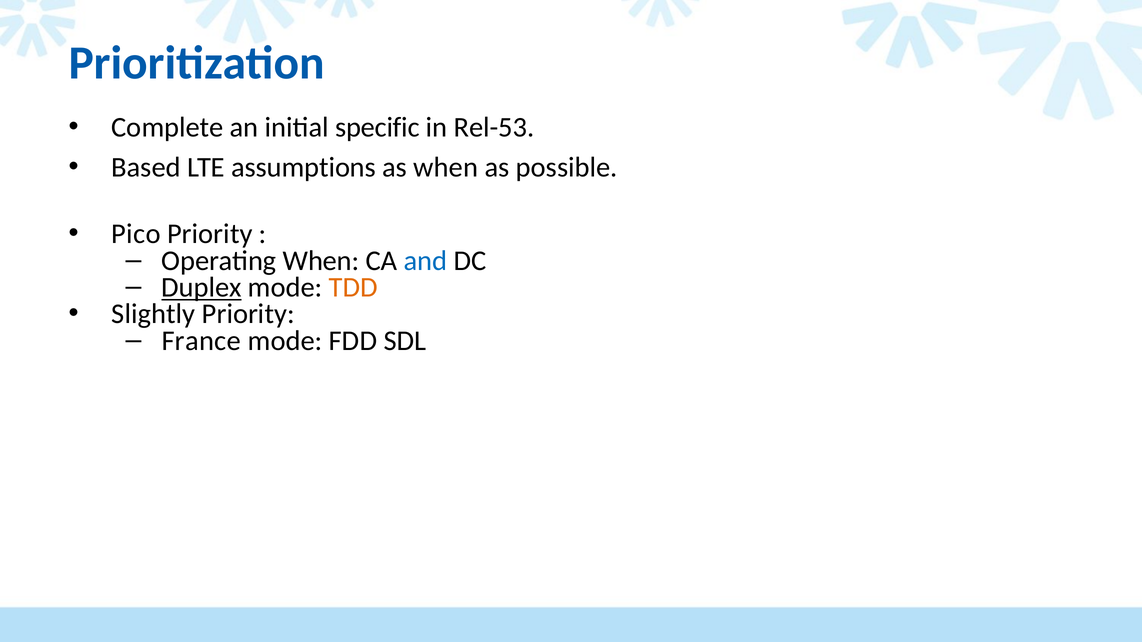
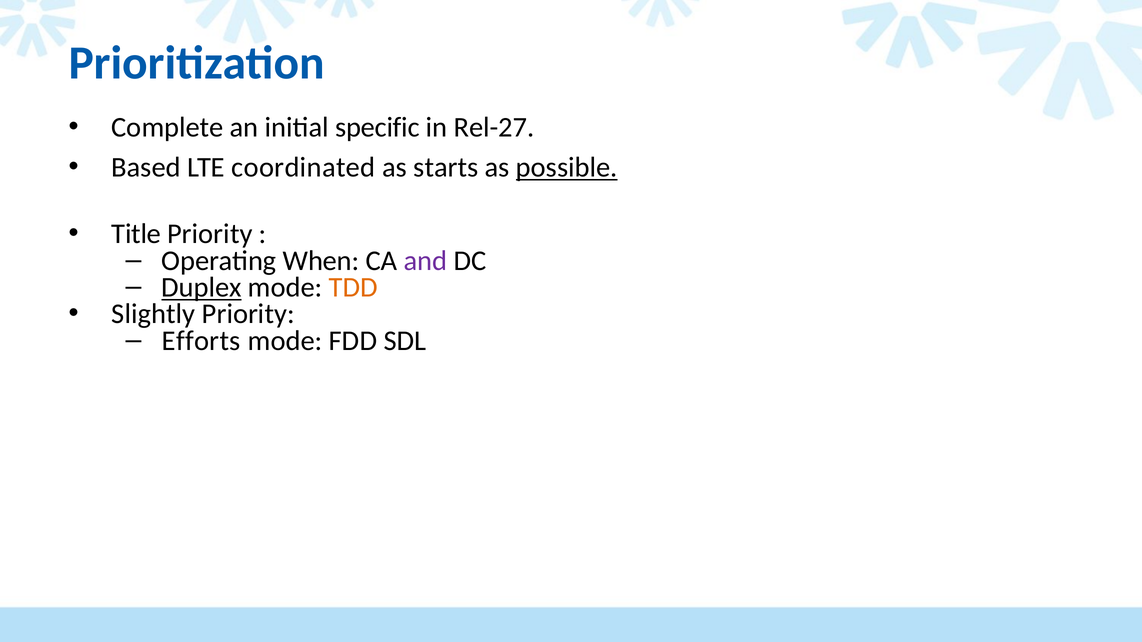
Rel-53: Rel-53 -> Rel-27 (494, 128)
assumptions: assumptions -> coordinated (303, 168)
as when: when -> starts (446, 168)
possible underline: none -> present (567, 168)
Pico: Pico -> Title (136, 234)
and colour: blue -> purple (425, 261)
France: France -> Efforts (201, 341)
